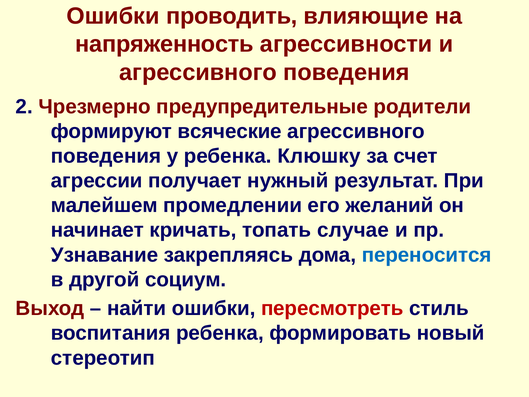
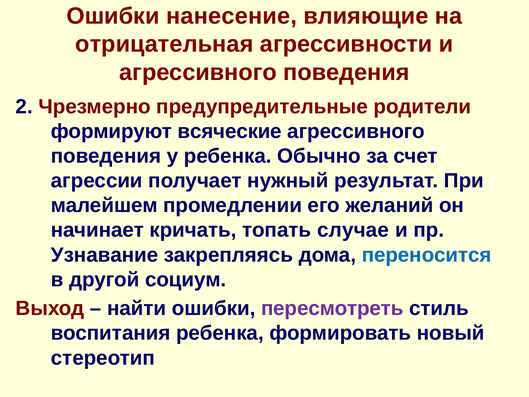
проводить: проводить -> нанесение (231, 16)
напряженность: напряженность -> отрицательная (164, 44)
Клюшку: Клюшку -> Обычно (319, 156)
пересмотреть colour: red -> purple (332, 308)
